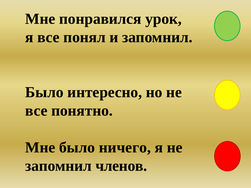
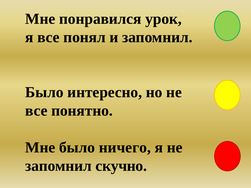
членов: членов -> скучно (121, 166)
